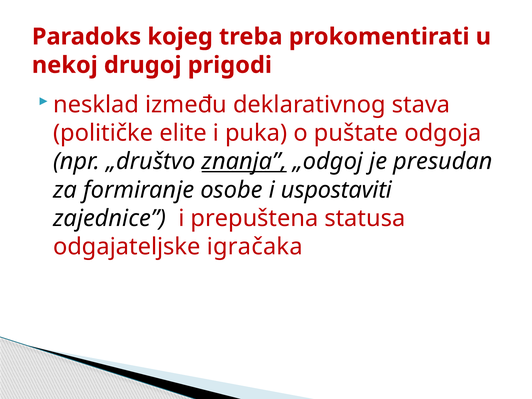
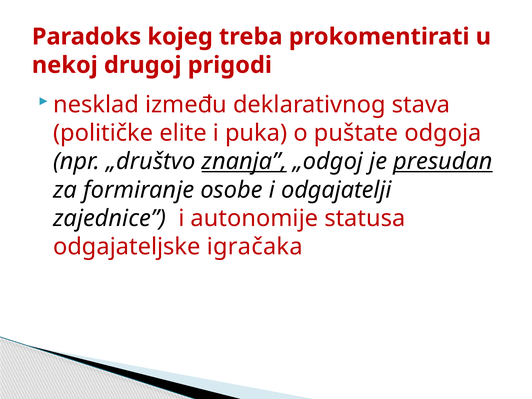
presudan underline: none -> present (443, 161)
uspostaviti: uspostaviti -> odgajatelji (336, 190)
prepuštena: prepuštena -> autonomije (254, 218)
